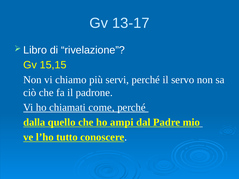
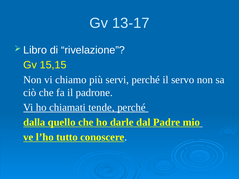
come: come -> tende (102, 108)
ampi: ampi -> darle (122, 122)
